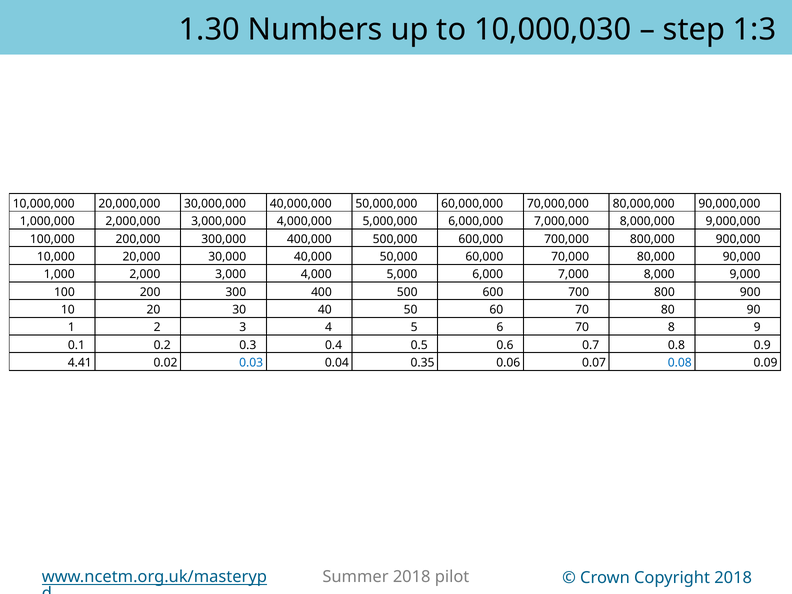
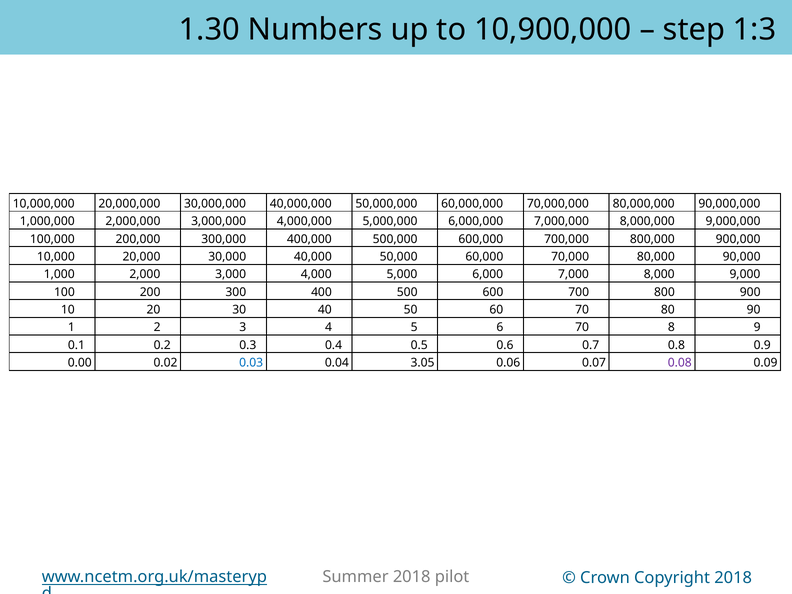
10,000,030: 10,000,030 -> 10,900,000 (553, 29)
4.41: 4.41 -> 0.00 (80, 363)
0.35: 0.35 -> 3.05 (423, 363)
0.08 colour: blue -> purple (680, 363)
